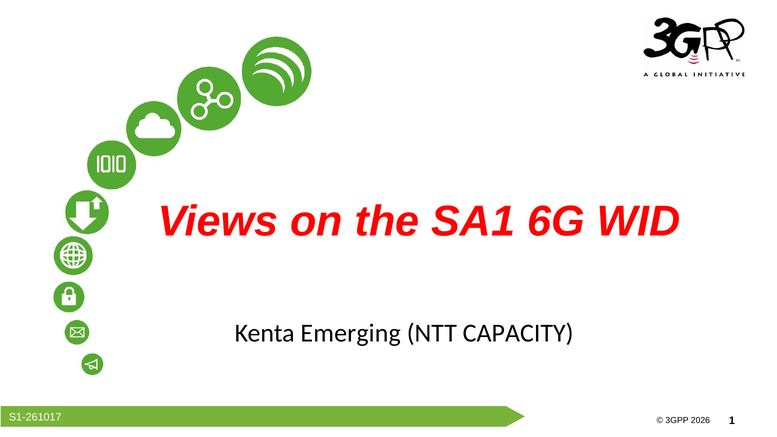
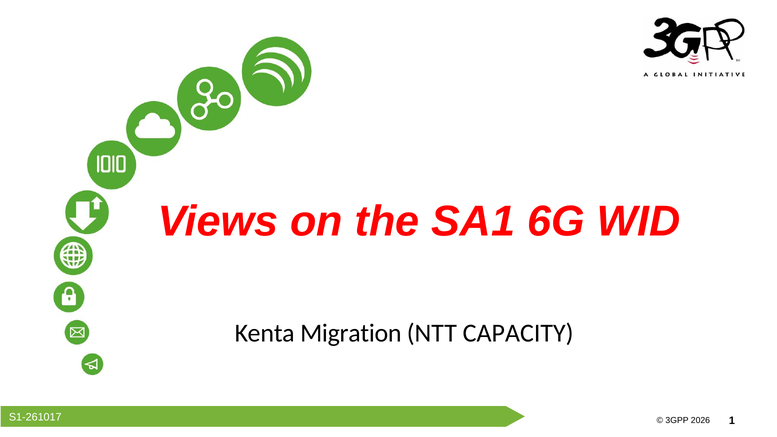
Emerging: Emerging -> Migration (351, 333)
